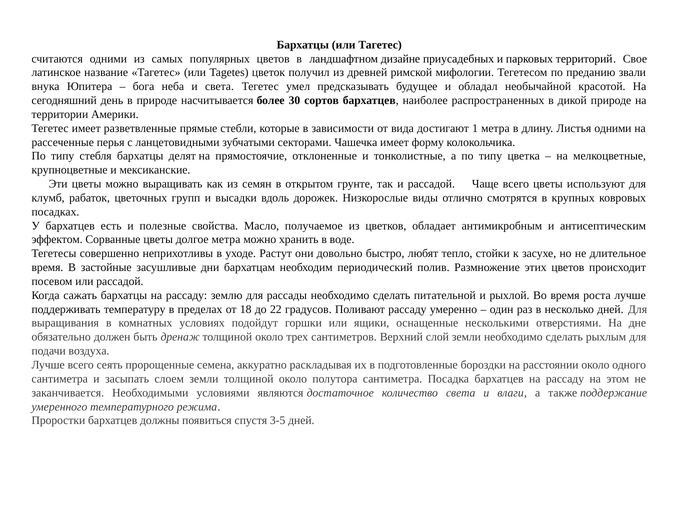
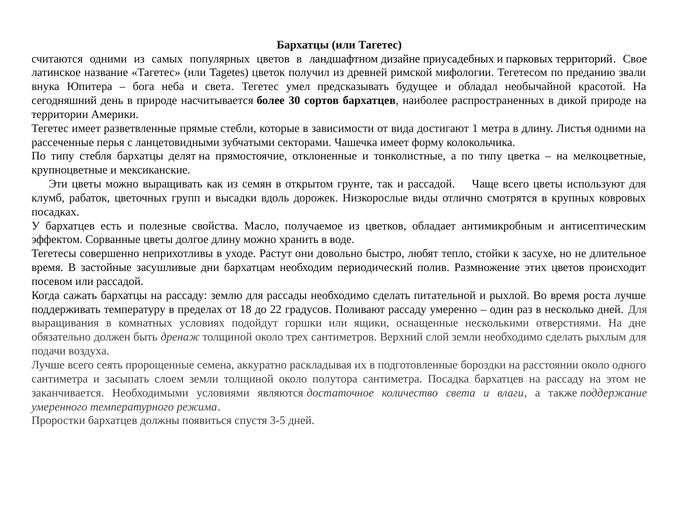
долгое метра: метра -> длину (226, 239)
